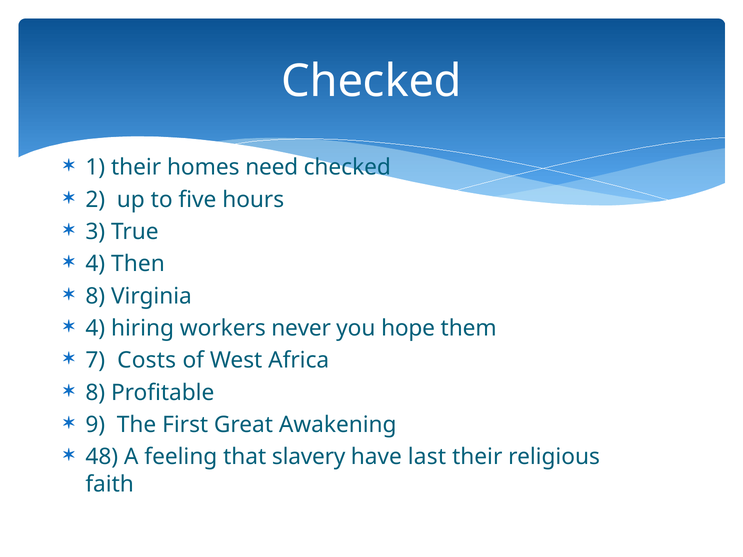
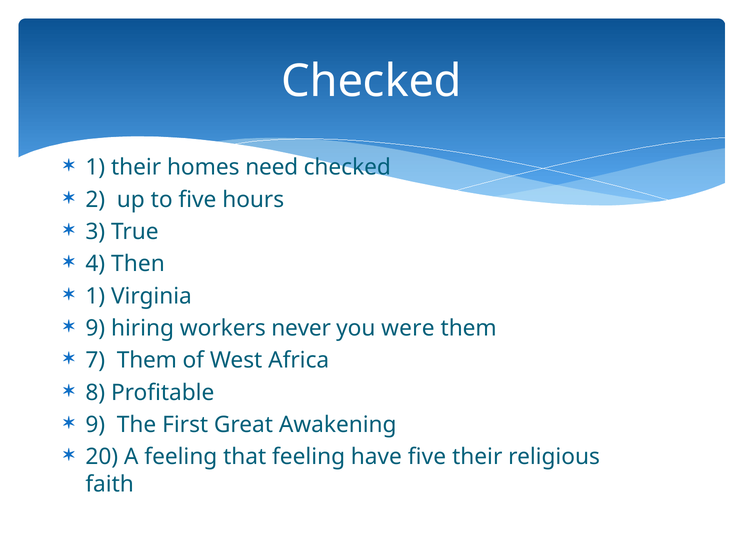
8: 8 -> 1 (95, 296)
4: 4 -> 9 (95, 328)
hope: hope -> were (408, 328)
7 Costs: Costs -> Them (147, 361)
48: 48 -> 20 (102, 457)
that slavery: slavery -> feeling (309, 457)
have last: last -> five (427, 457)
